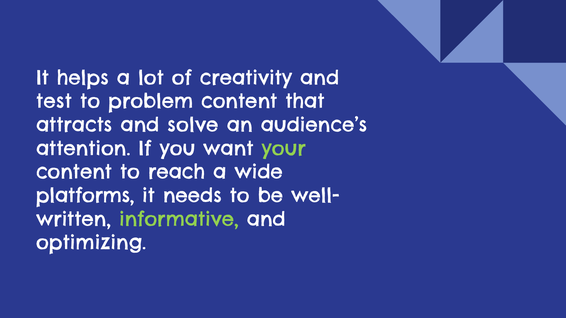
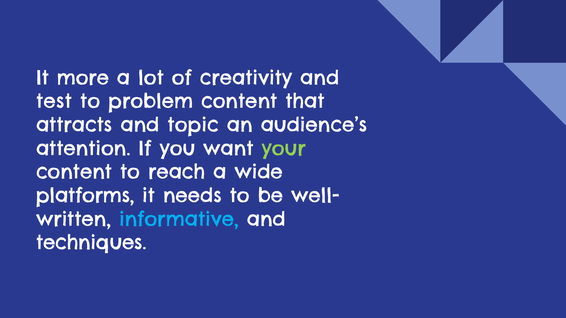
helps: helps -> more (83, 78)
solve: solve -> topic (193, 125)
informative colour: light green -> light blue (179, 219)
optimizing: optimizing -> techniques (91, 243)
